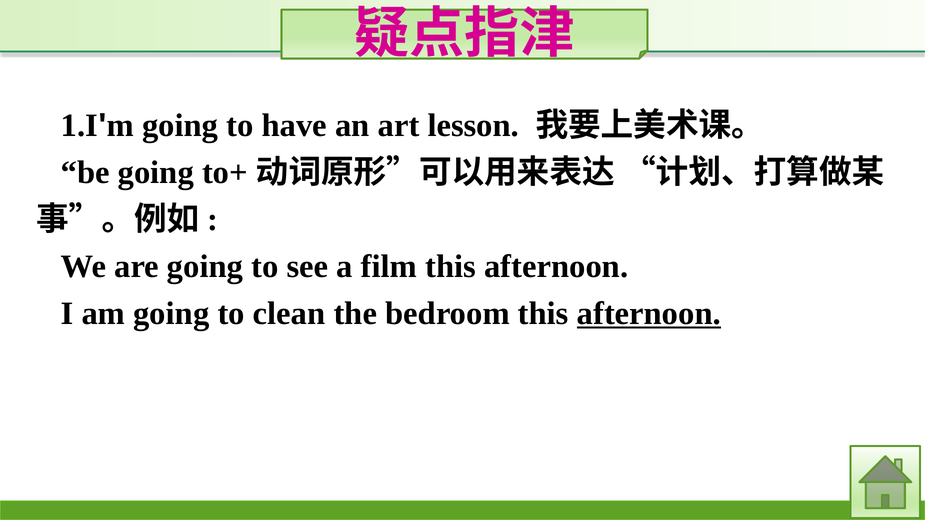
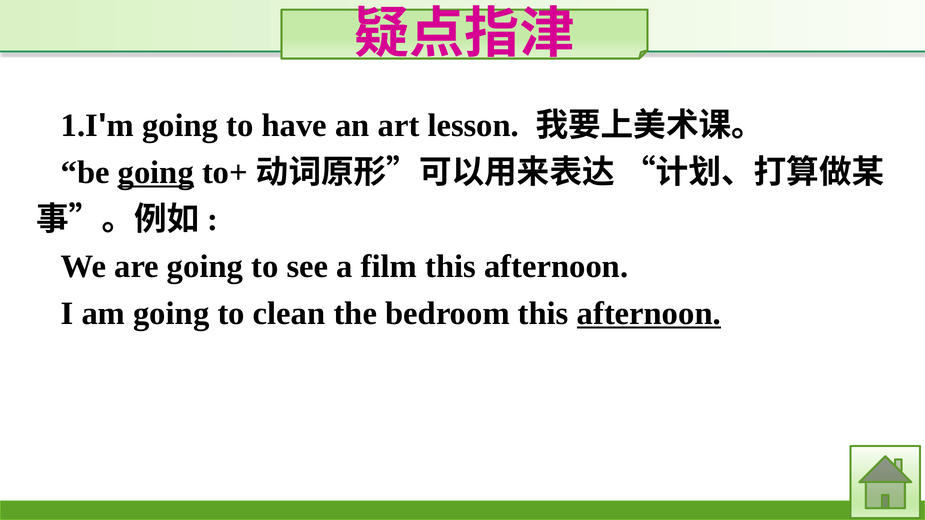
going underline: none -> present (156, 173)
